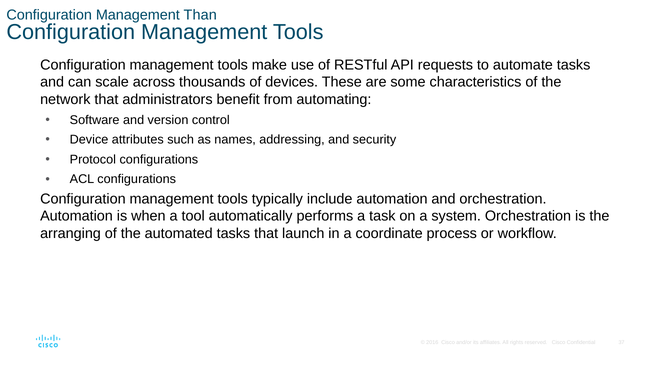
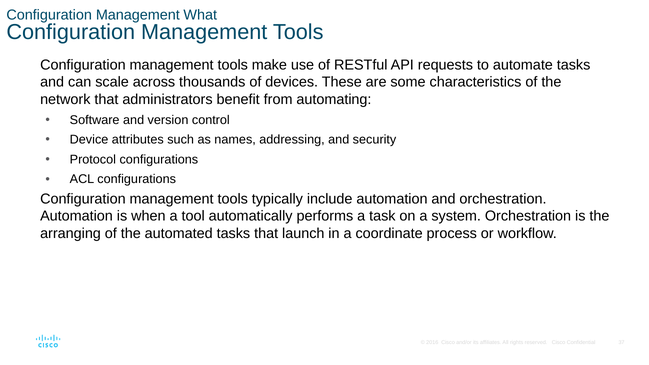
Than: Than -> What (200, 15)
